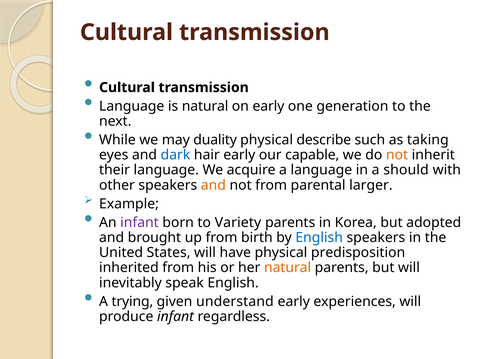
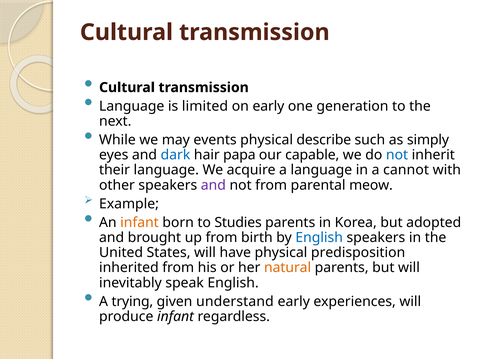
is natural: natural -> limited (205, 106)
duality: duality -> events (215, 140)
taking: taking -> simply (428, 140)
hair early: early -> papa (239, 155)
not colour: orange -> blue (397, 155)
should: should -> cannot (406, 170)
and colour: orange -> purple (213, 185)
larger: larger -> meow (371, 185)
infant colour: purple -> orange (140, 223)
Variety: Variety -> Studies (238, 223)
